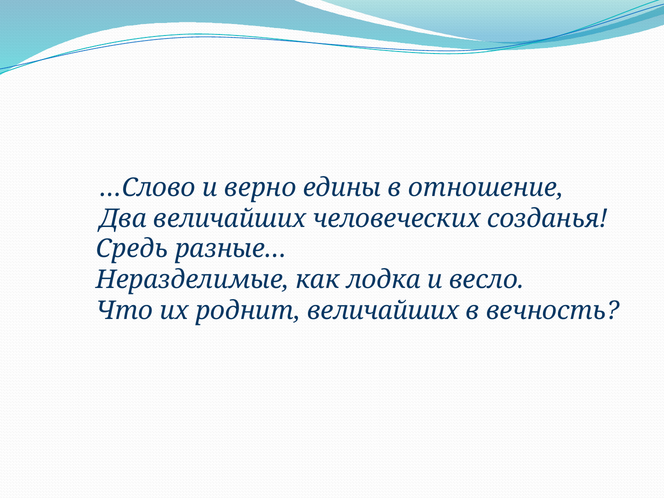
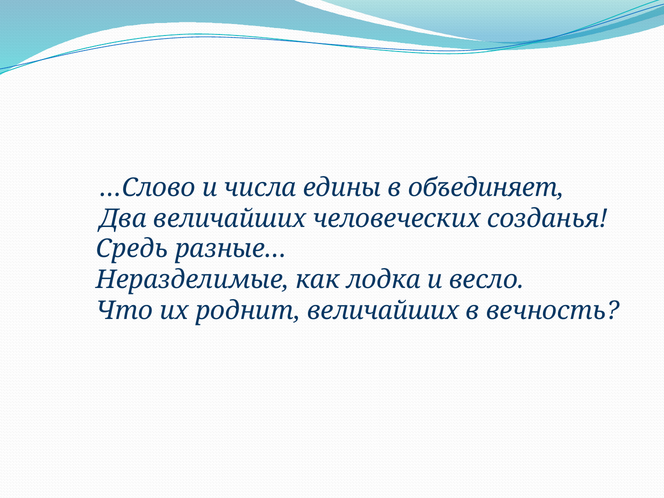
верно: верно -> числа (260, 188)
отношение: отношение -> объединяет (486, 188)
